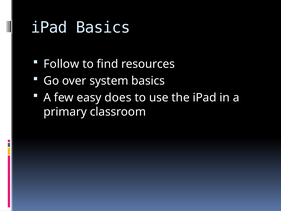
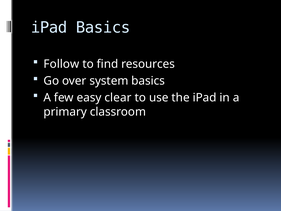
does: does -> clear (118, 98)
